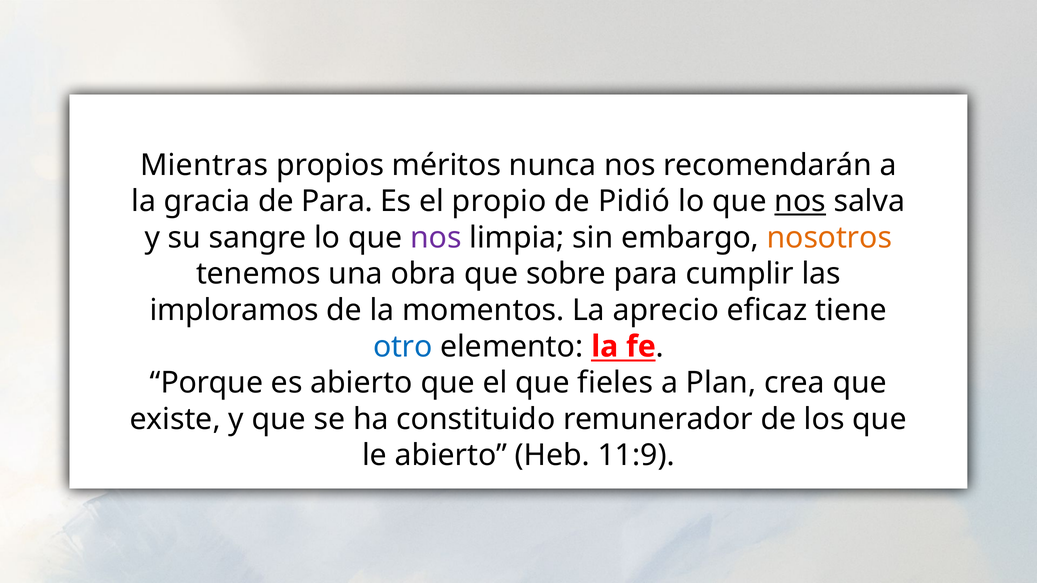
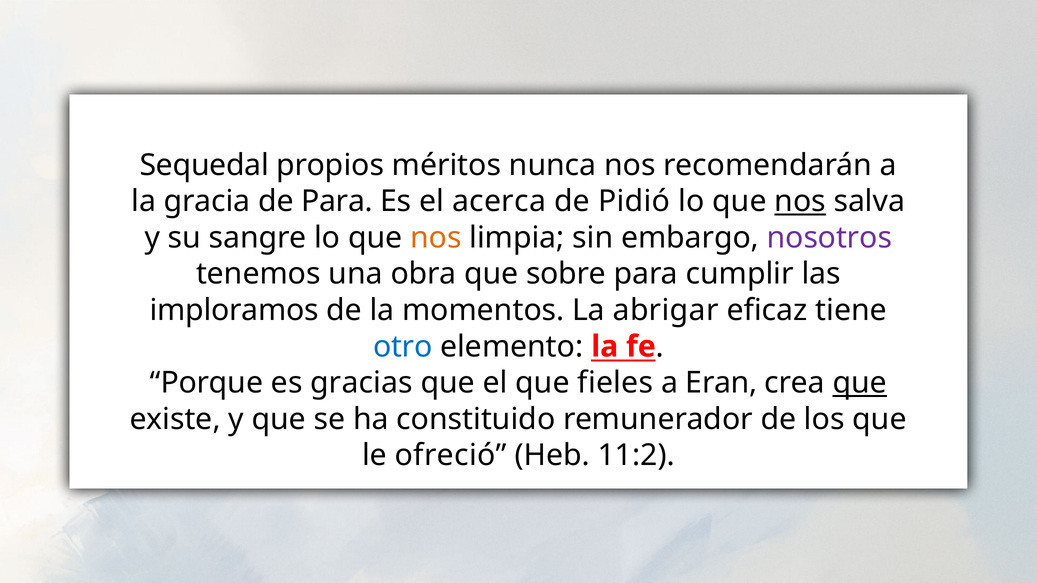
Mientras: Mientras -> Sequedal (204, 165)
propio: propio -> acerca (499, 202)
nos colour: purple -> orange (436, 238)
nosotros colour: orange -> purple (829, 238)
aprecio: aprecio -> abrigar (666, 310)
es abierto: abierto -> gracias (362, 383)
Plan: Plan -> Eran (721, 383)
que underline: none -> present (860, 383)
le abierto: abierto -> ofreció (451, 456)
11:9: 11:9 -> 11:2 (636, 456)
